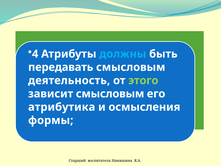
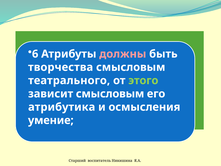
4: 4 -> 6 (35, 54)
должны colour: light blue -> pink (123, 54)
передавать: передавать -> творчества (61, 67)
деятельность: деятельность -> театрального (69, 80)
формы: формы -> умение (51, 120)
